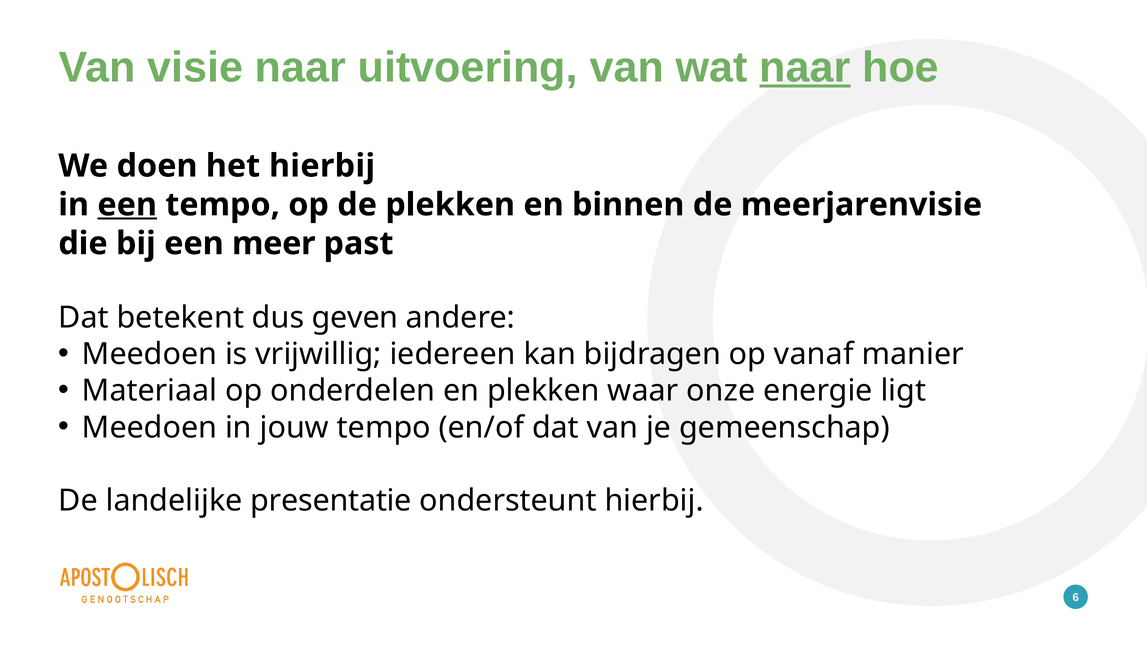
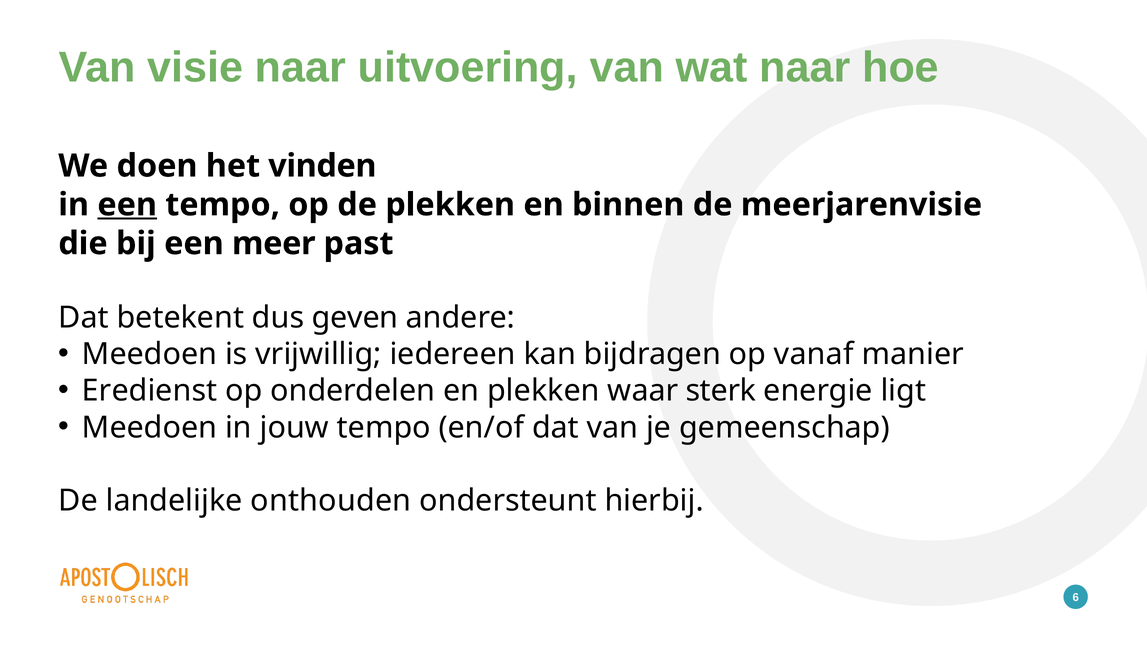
naar underline: present -> none (805, 67)
het hierbij: hierbij -> vinden (322, 166)
Materiaal: Materiaal -> Eredienst (150, 391)
onze: onze -> sterk (721, 391)
presentatie: presentatie -> onthouden (331, 501)
